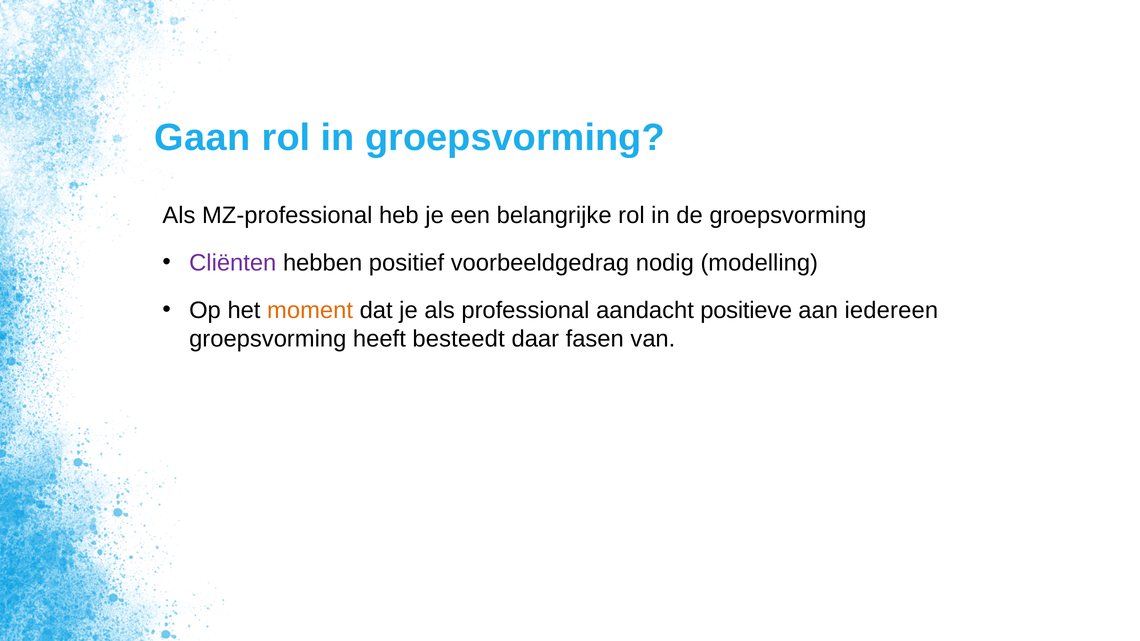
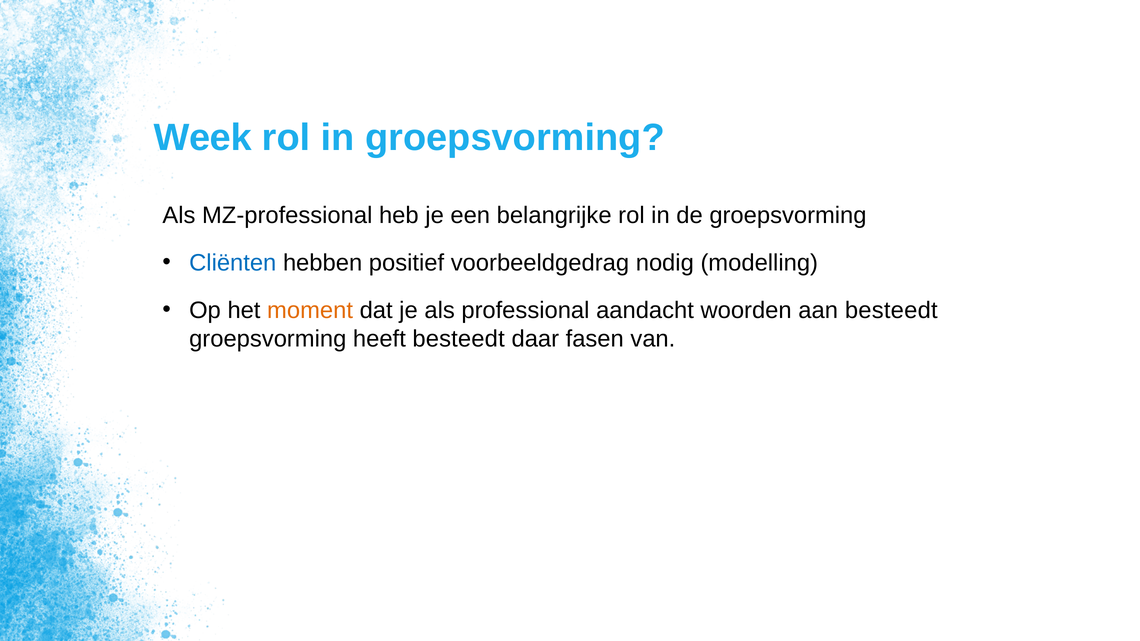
Gaan: Gaan -> Week (203, 138)
Cliënten colour: purple -> blue (233, 263)
positieve: positieve -> woorden (746, 311)
aan iedereen: iedereen -> besteedt (891, 311)
